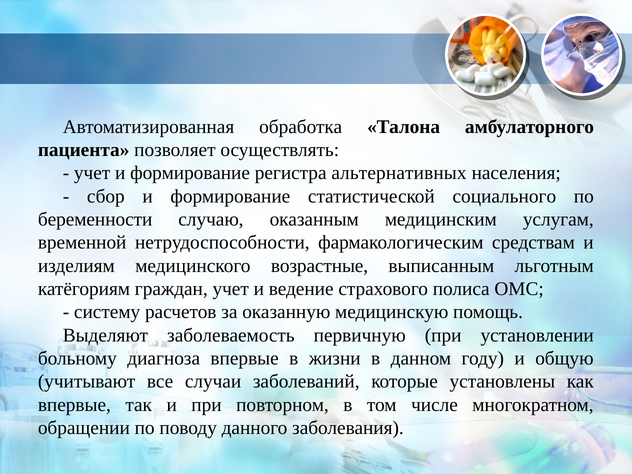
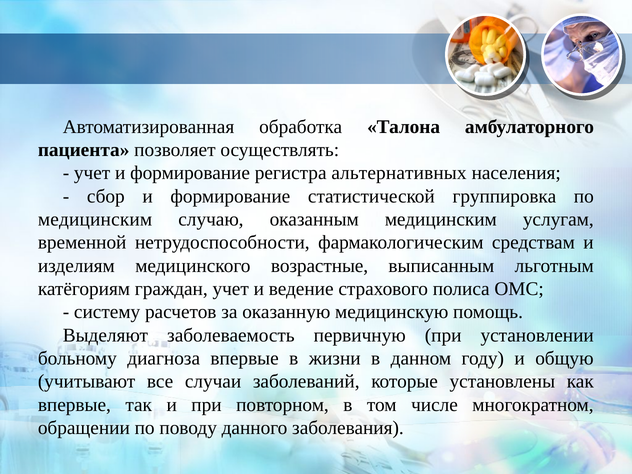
социального: социального -> группировка (504, 196)
беременности: беременности -> медицинским (95, 219)
